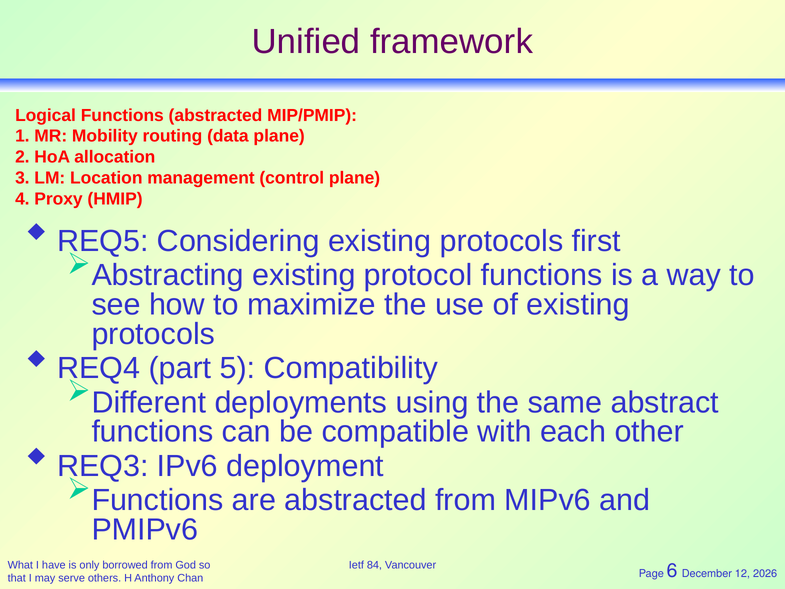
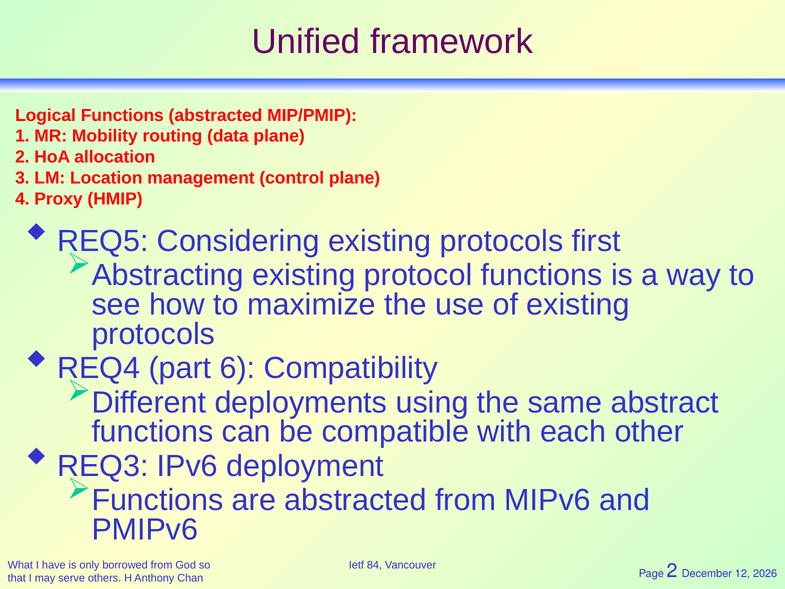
5: 5 -> 6 (237, 368)
6: 6 -> 2 (672, 571)
